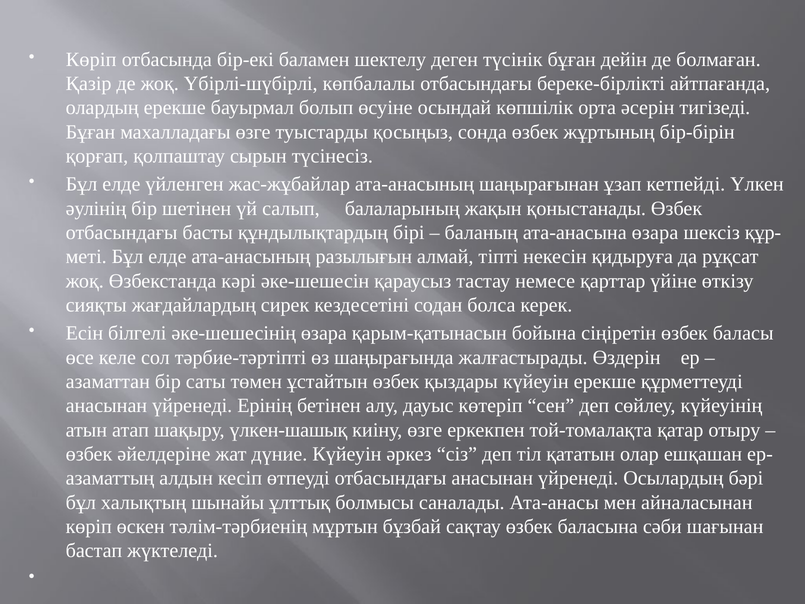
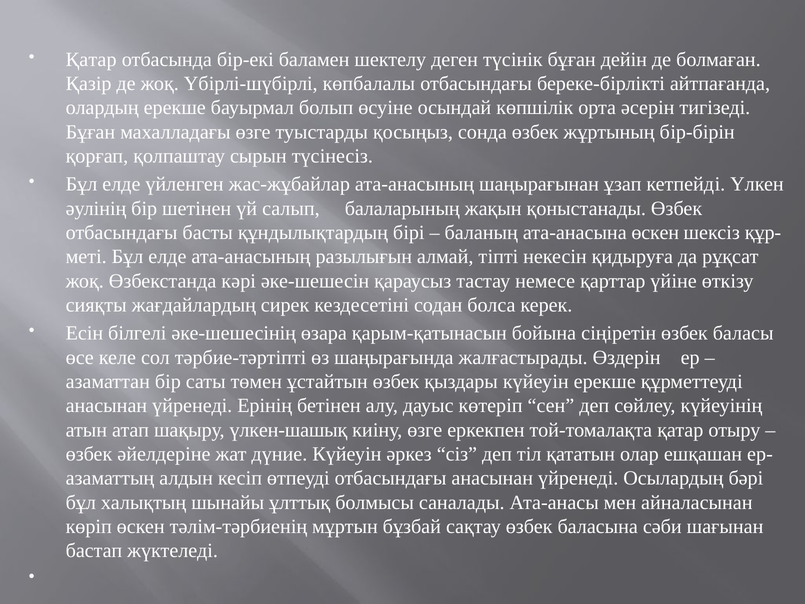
Көрiп: Көрiп -> Қатар (91, 59)
ата-анасына өзара: өзара -> өскен (655, 232)
